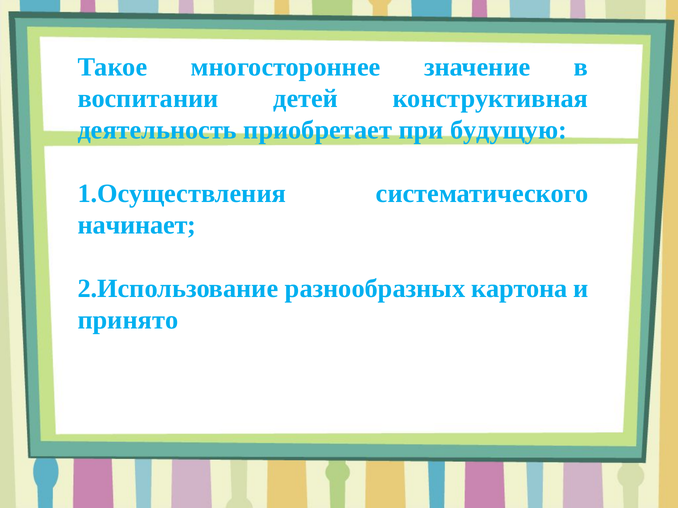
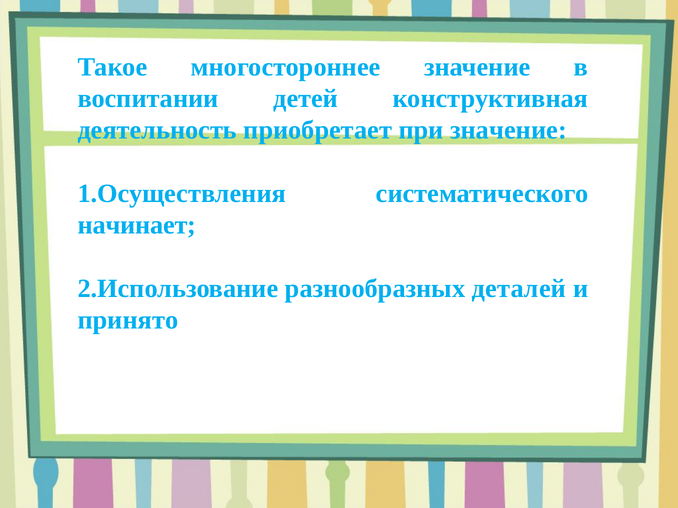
при будущую: будущую -> значение (508, 130)
картона: картона -> деталей (519, 289)
